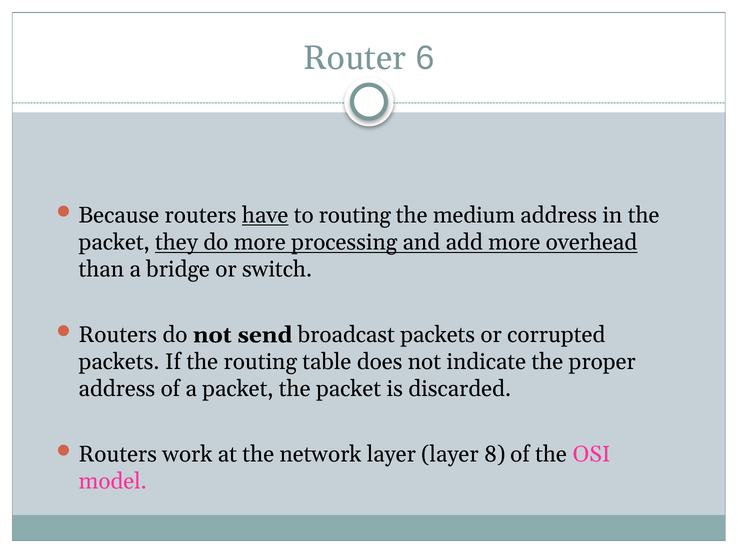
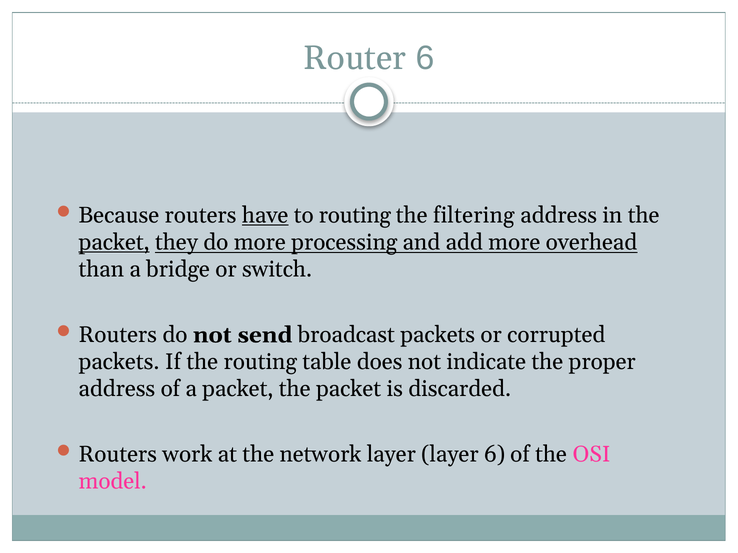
medium: medium -> filtering (474, 216)
packet underline: none -> present (114, 243)
layer 8: 8 -> 6 (495, 455)
